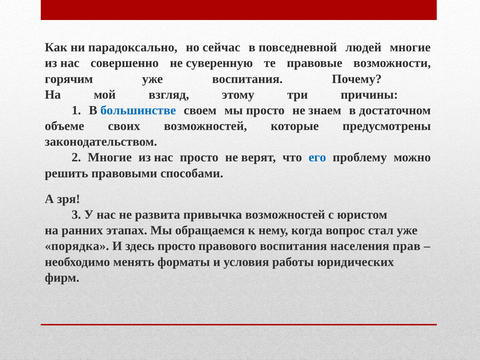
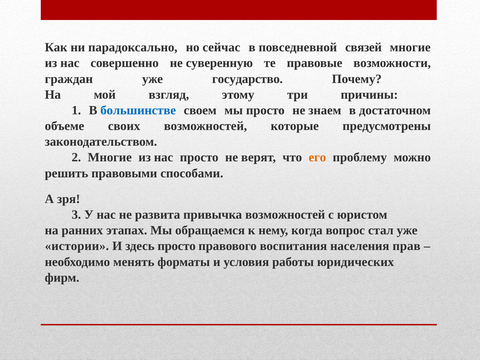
людей: людей -> связей (363, 47)
горячим: горячим -> граждан (69, 79)
уже воспитания: воспитания -> государство (247, 79)
его colour: blue -> orange (317, 157)
порядка: порядка -> истории (77, 246)
